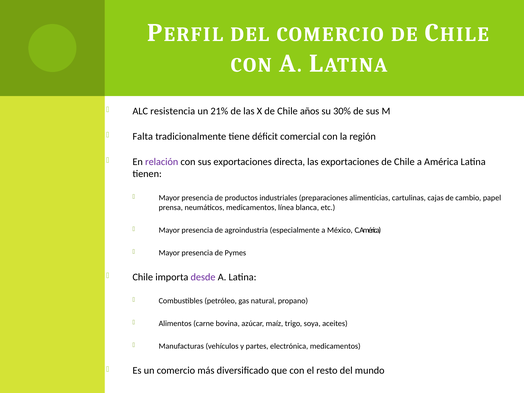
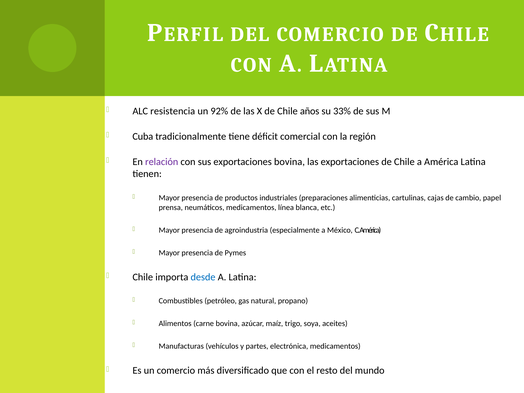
21%: 21% -> 92% (219, 111)
30%: 30% -> 33% (342, 111)
Falta: Falta -> Cuba (143, 136)
exportaciones directa: directa -> bovina (289, 162)
desde colour: purple -> blue (203, 277)
